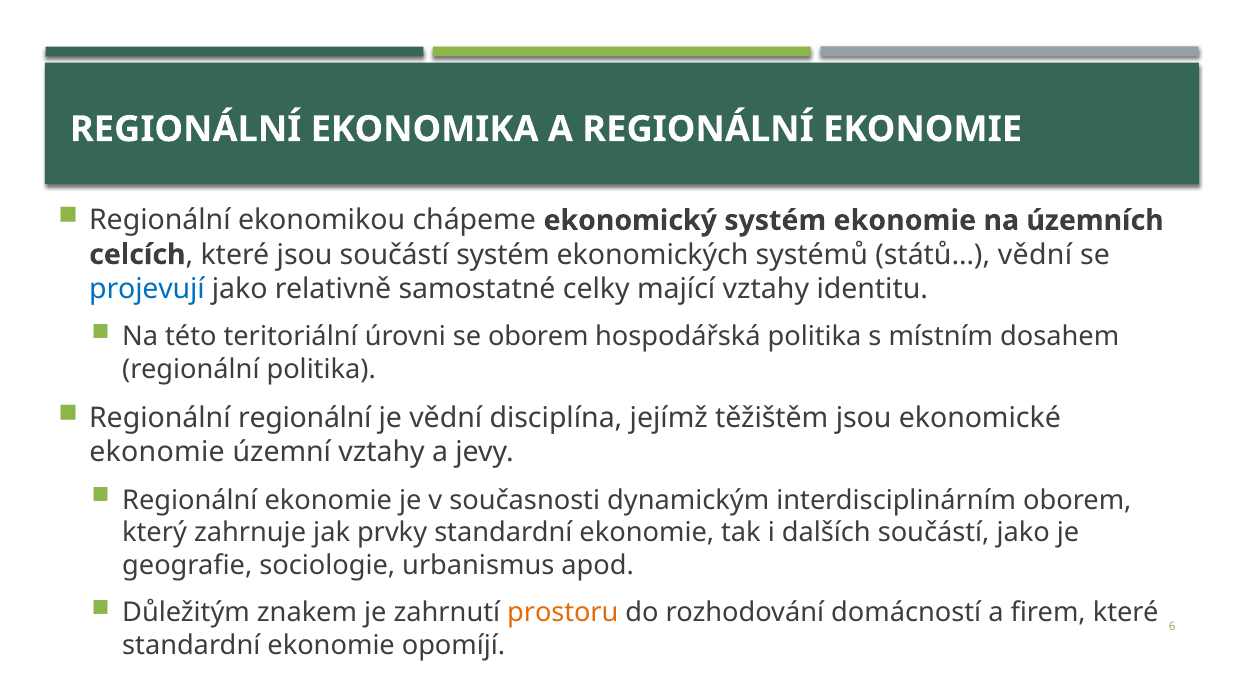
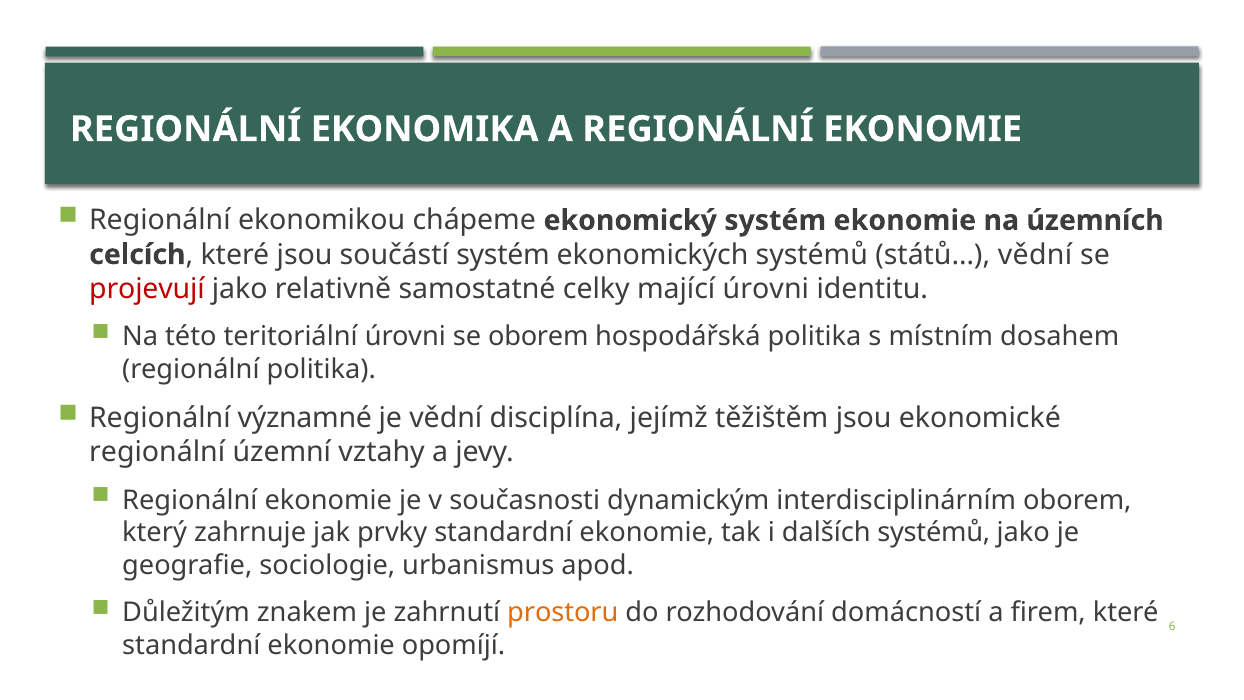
projevují colour: blue -> red (147, 289)
mající vztahy: vztahy -> úrovni (766, 289)
Regionální regionální: regionální -> významné (305, 418)
ekonomie: ekonomie -> regionální (157, 452)
dalších součástí: součástí -> systémů (934, 533)
